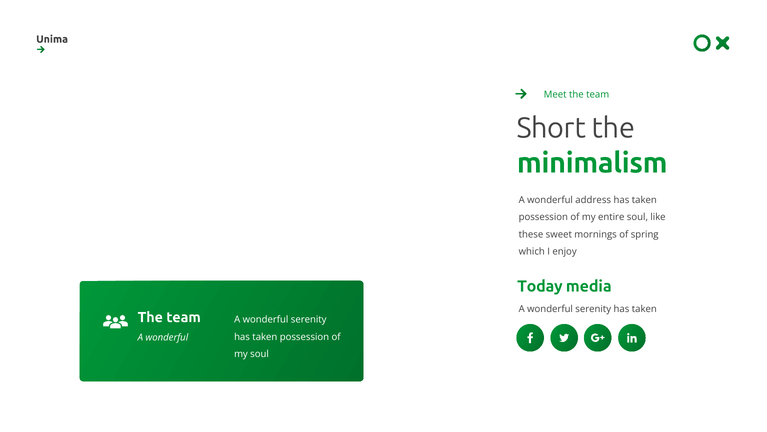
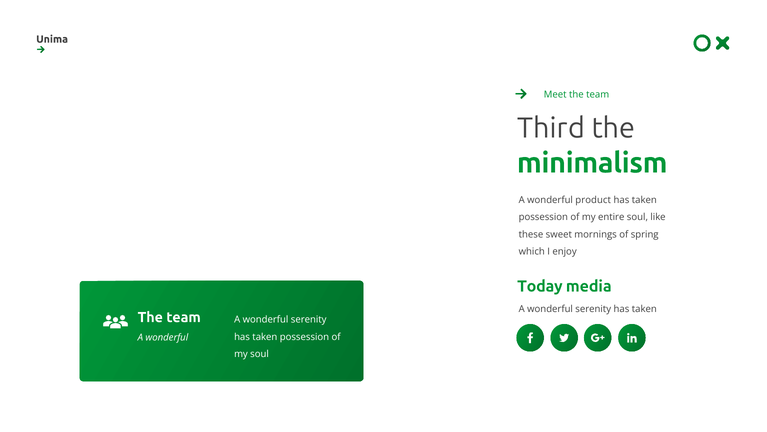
Short: Short -> Third (551, 128)
address: address -> product (593, 200)
